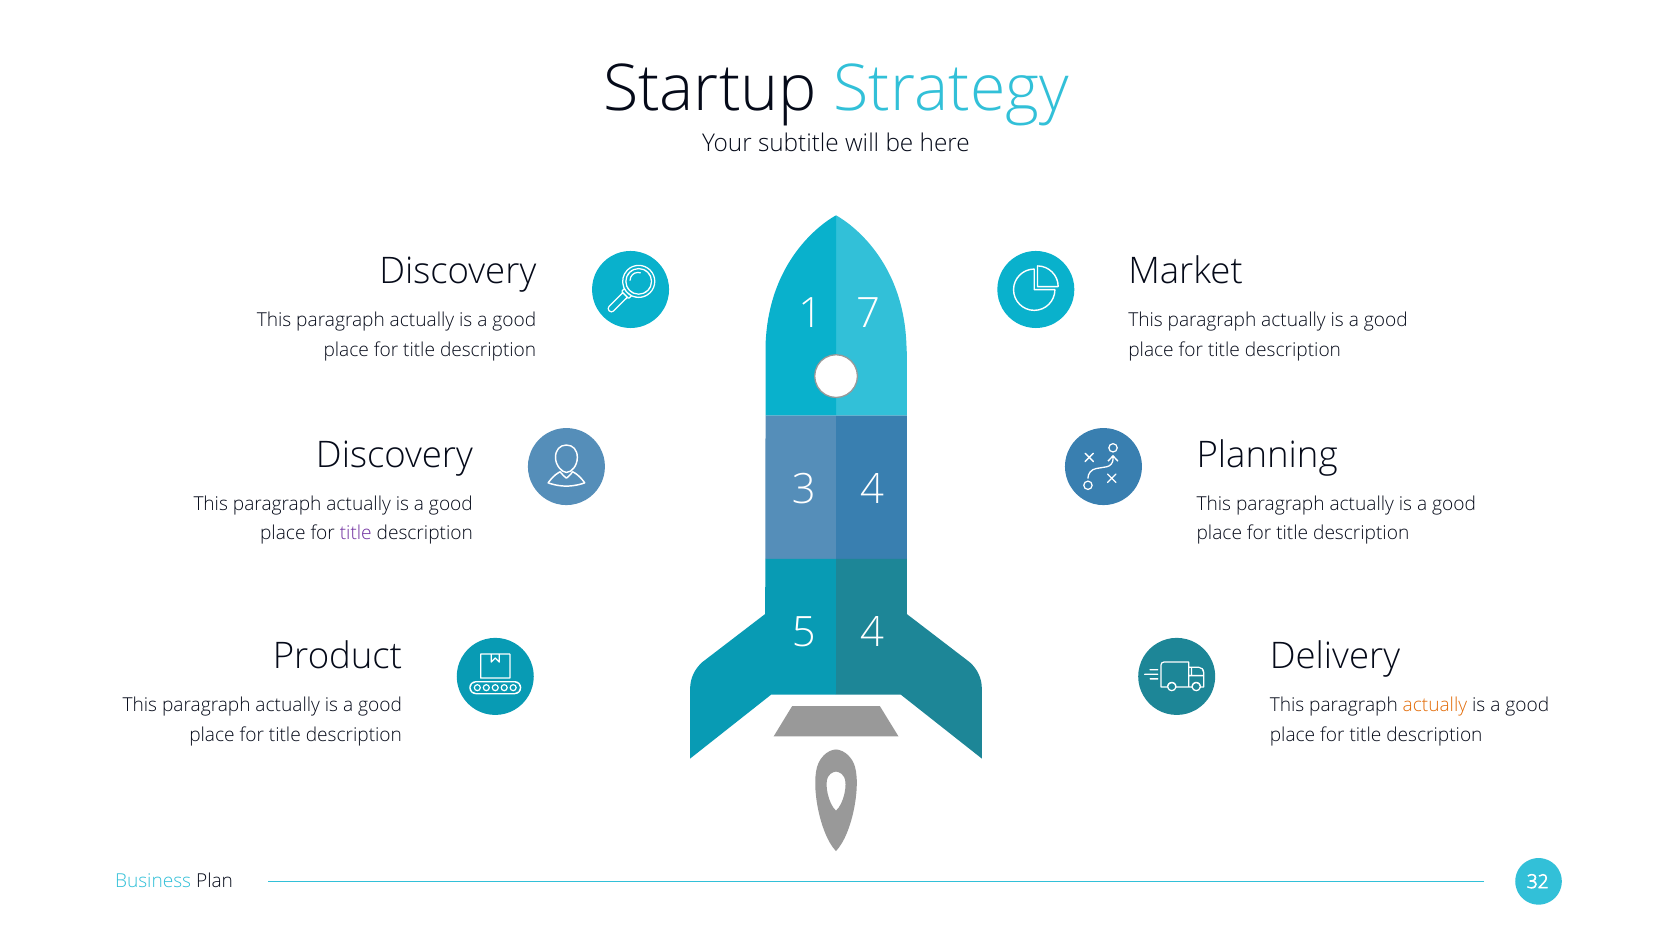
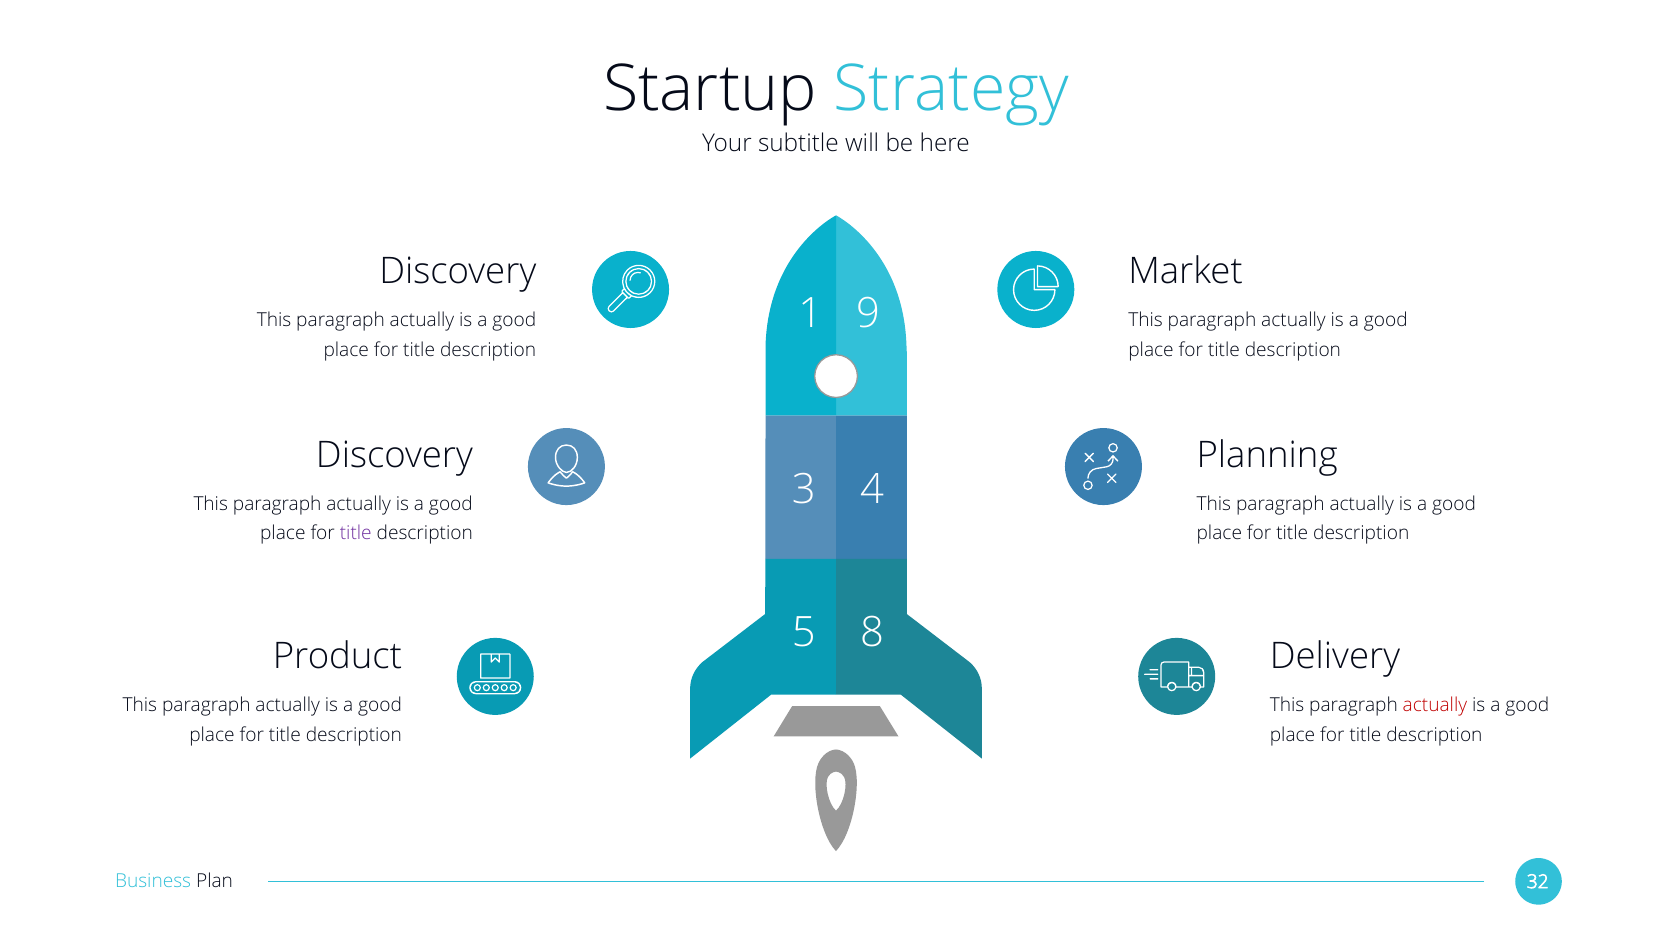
7: 7 -> 9 (868, 314)
5 4: 4 -> 8 (872, 632)
actually colour: orange -> red (1435, 705)
